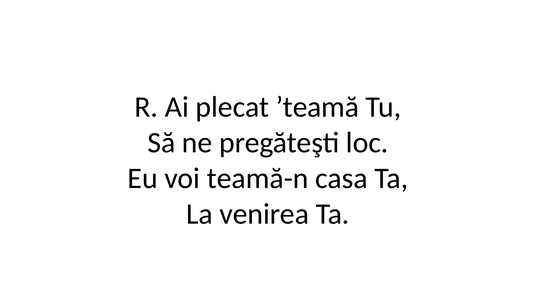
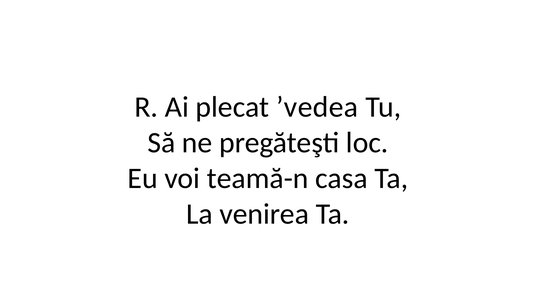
’teamă: ’teamă -> ’vedea (317, 107)
